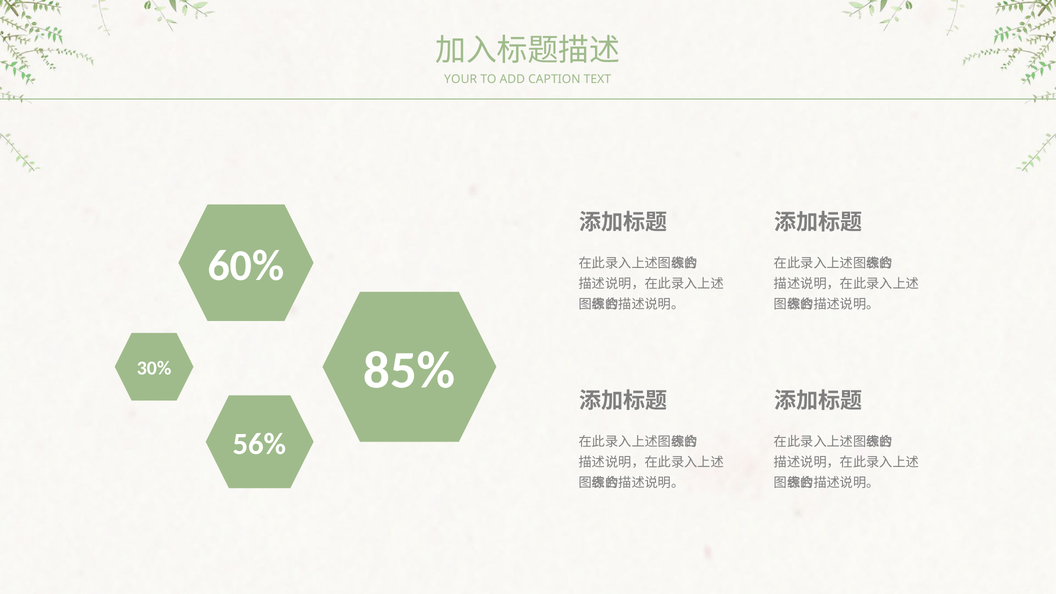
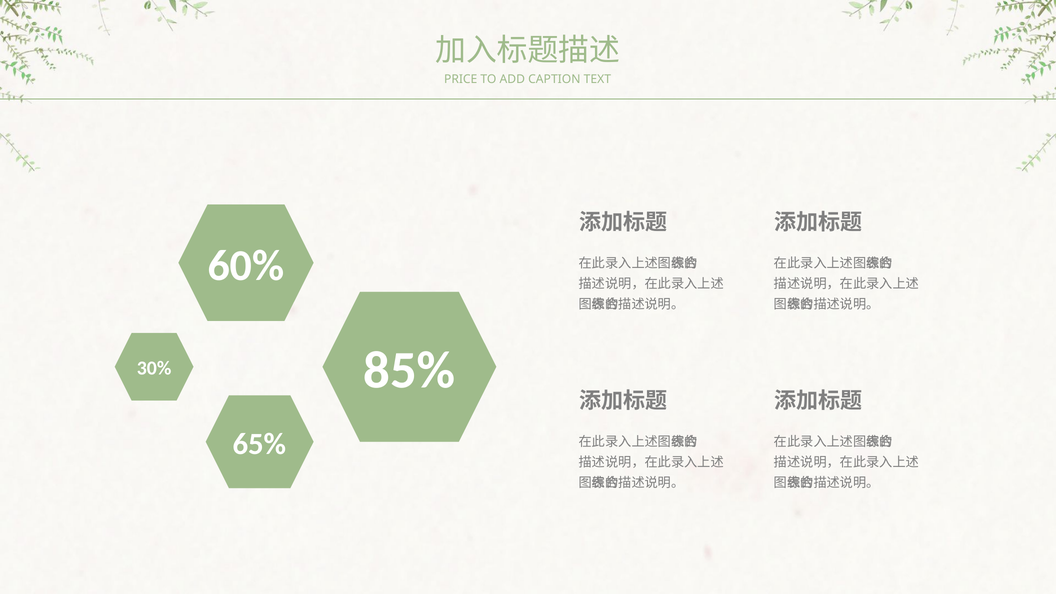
YOUR: YOUR -> PRICE (461, 79)
56%: 56% -> 65% (260, 444)
